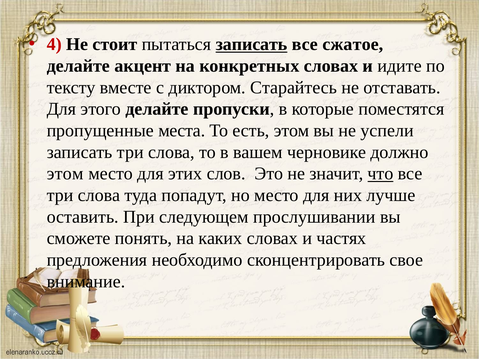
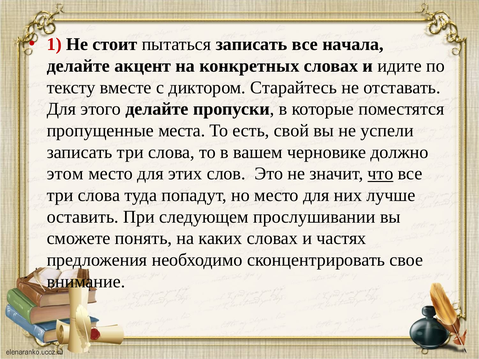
4: 4 -> 1 (54, 44)
записать underline: present -> none (252, 44)
сжатое: сжатое -> начала (353, 44)
есть этом: этом -> свой (291, 131)
